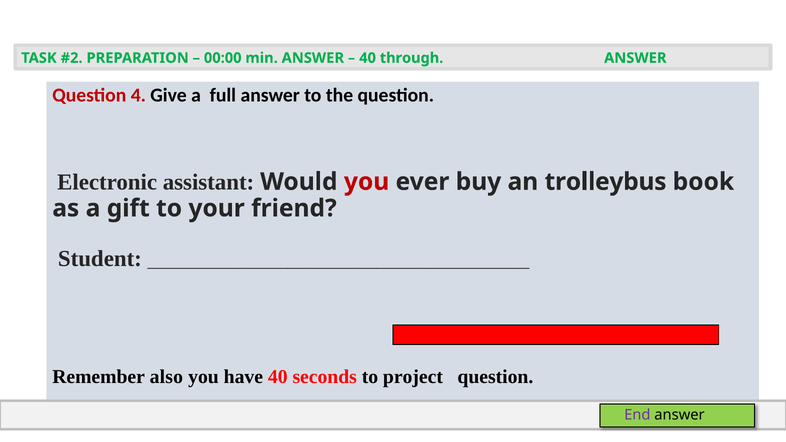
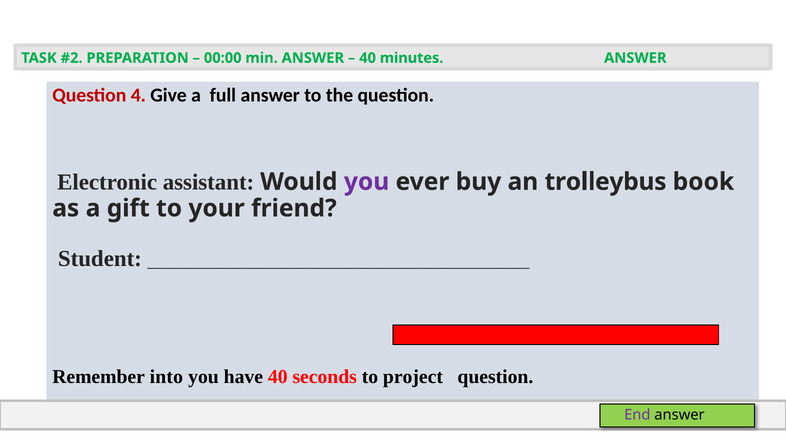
through: through -> minutes (412, 58)
you colour: red -> purple (367, 182)
also: also -> into (166, 377)
